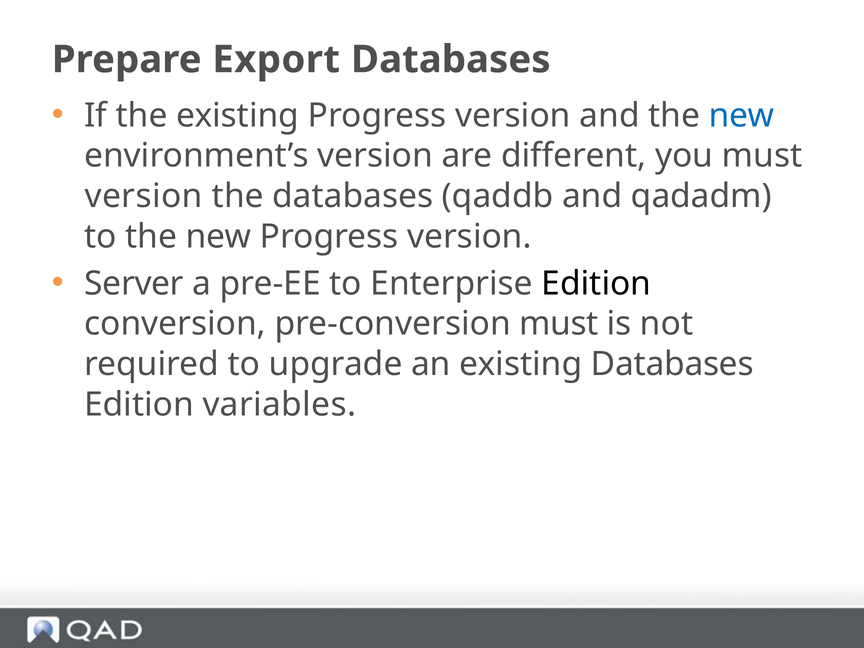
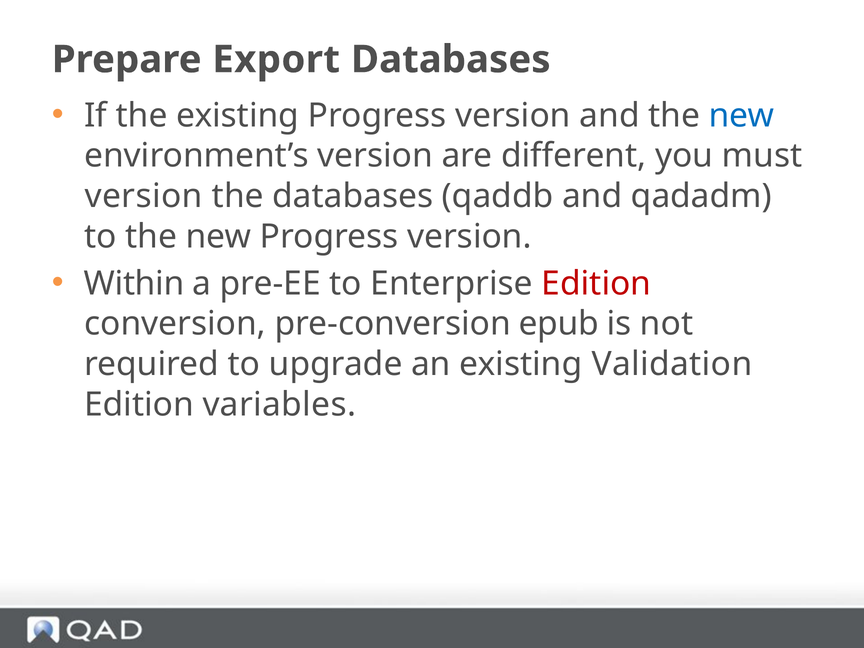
Server: Server -> Within (134, 284)
Edition colour: black -> red (596, 284)
pre-conversion must: must -> epub (559, 324)
existing Databases: Databases -> Validation (672, 364)
